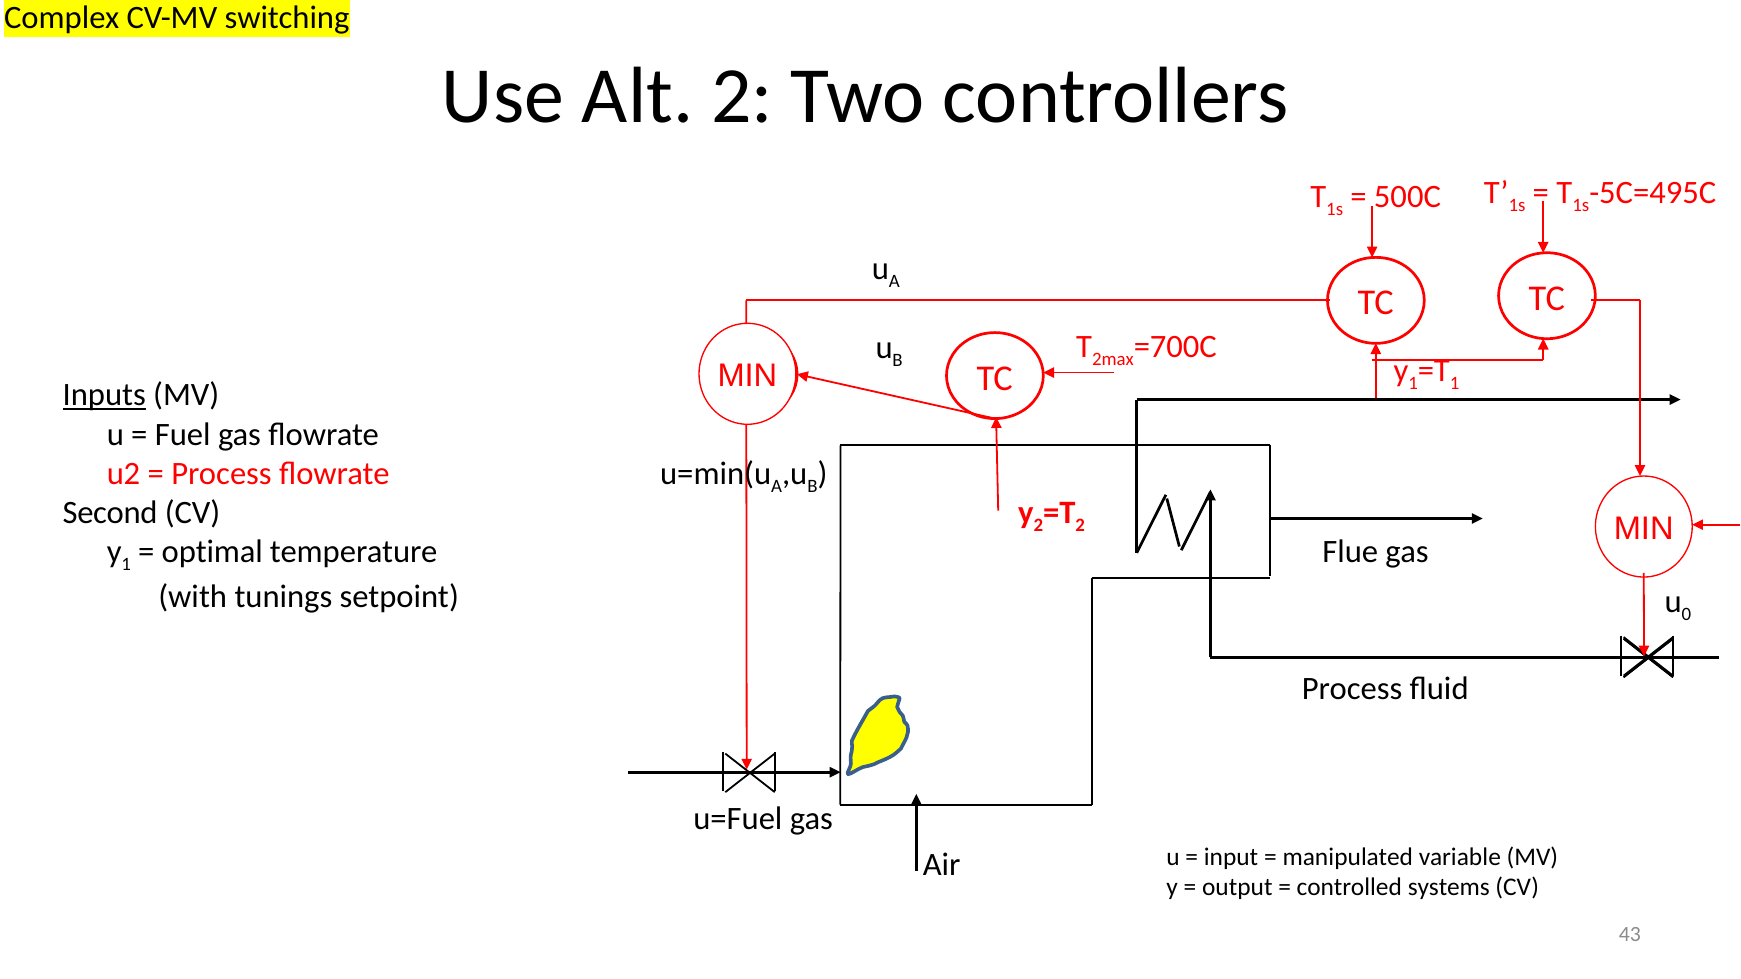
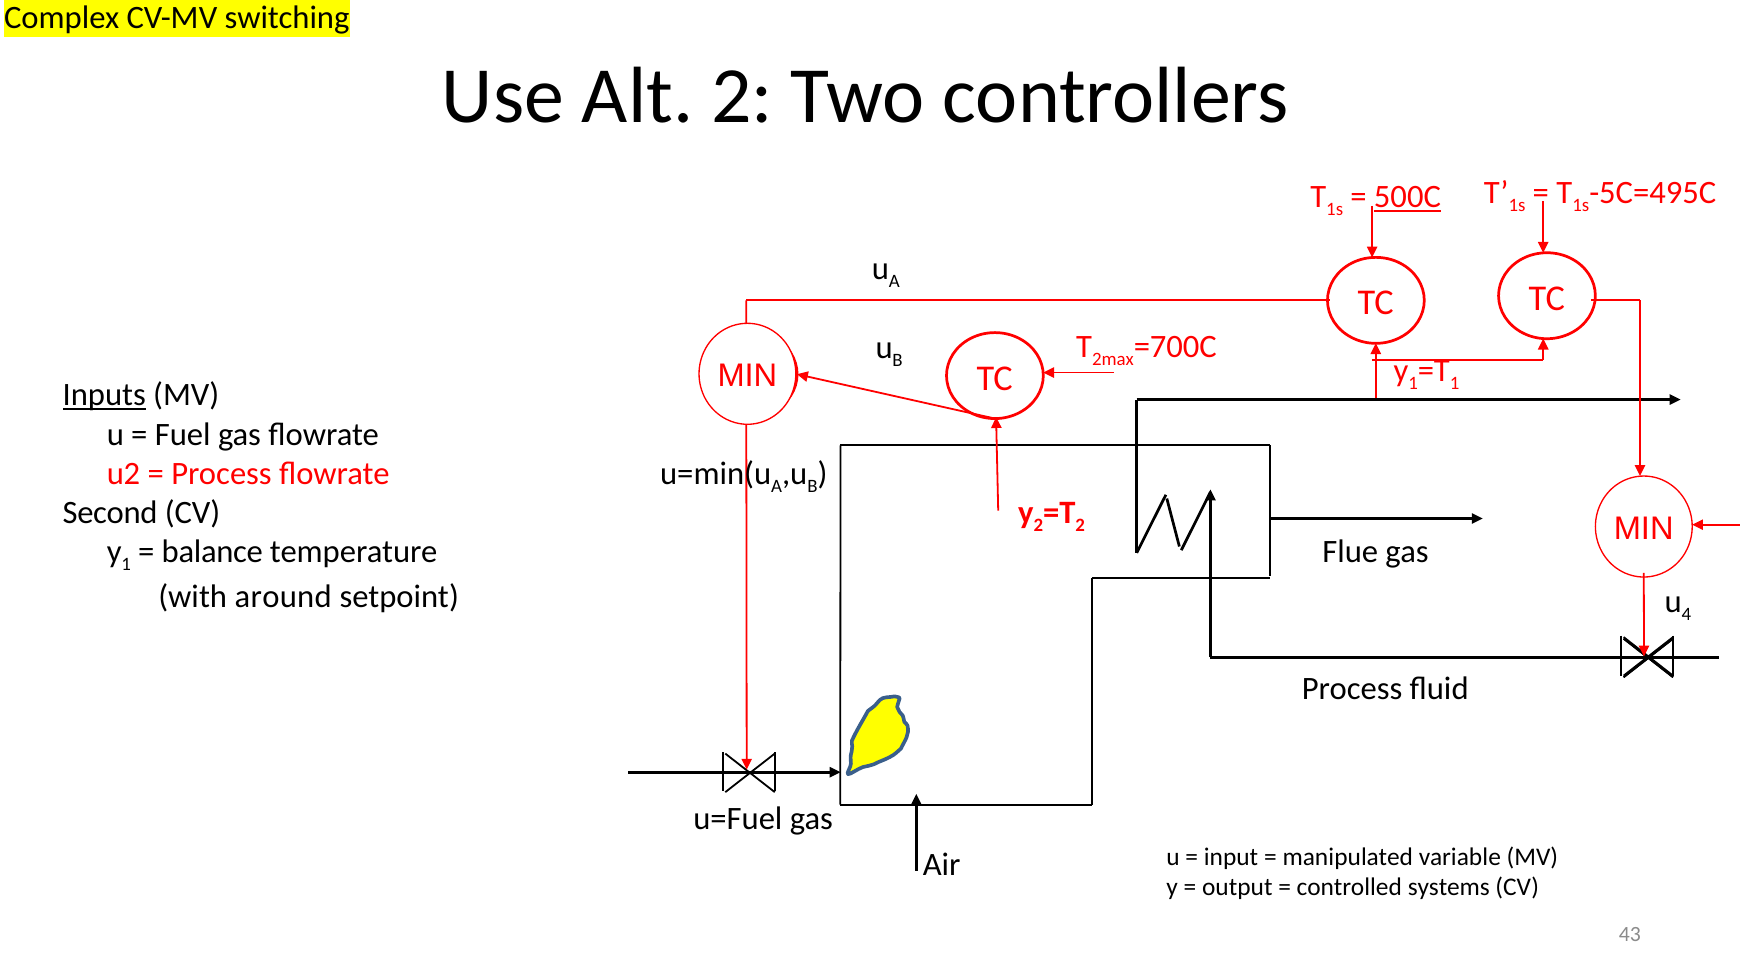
500C underline: none -> present (1407, 197)
optimal: optimal -> balance (212, 552)
tunings: tunings -> around (283, 596)
0: 0 -> 4 (1686, 614)
